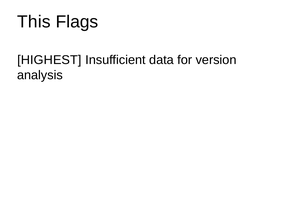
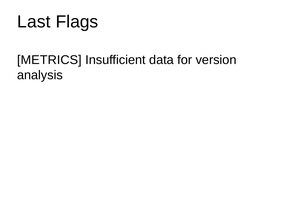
This: This -> Last (34, 22)
HIGHEST: HIGHEST -> METRICS (49, 60)
